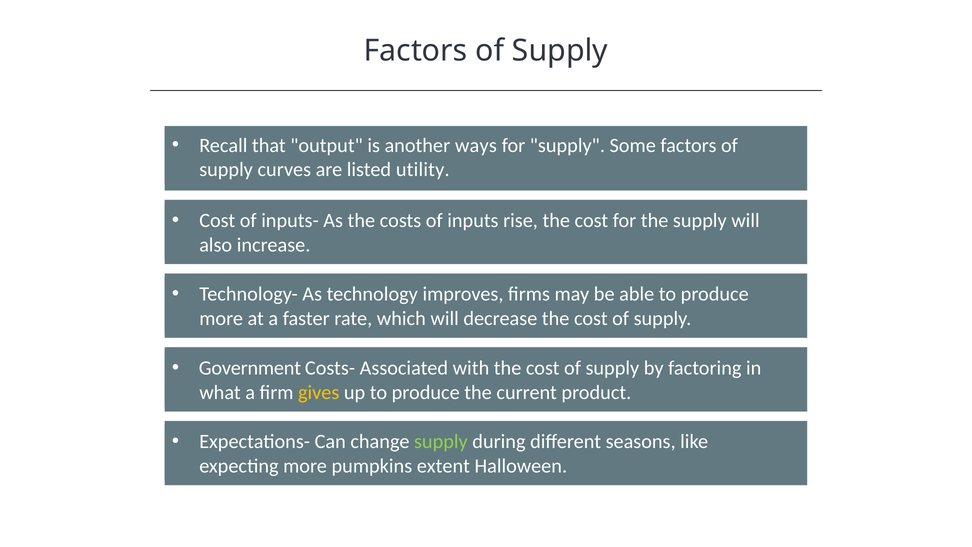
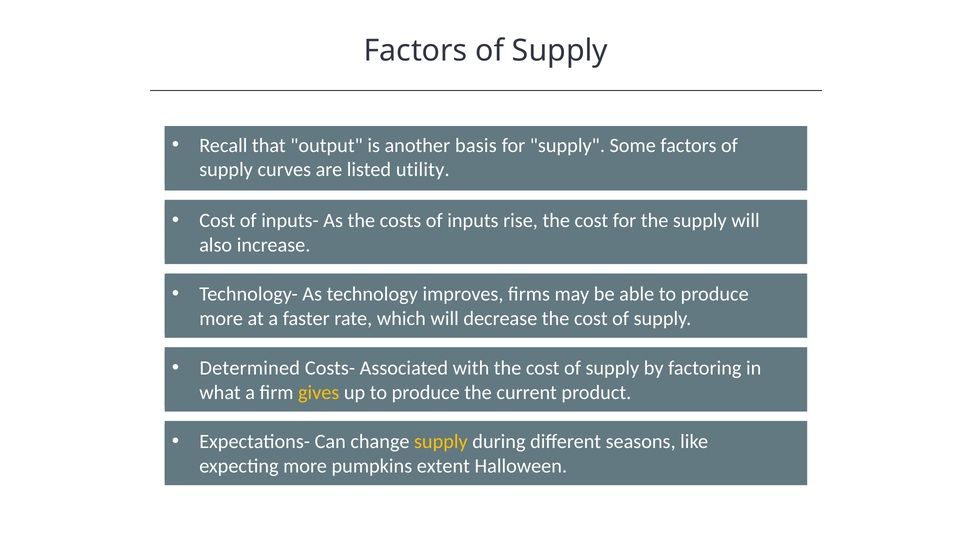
ways: ways -> basis (476, 145)
Government: Government -> Determined (250, 368)
supply colour: light green -> yellow (441, 442)
